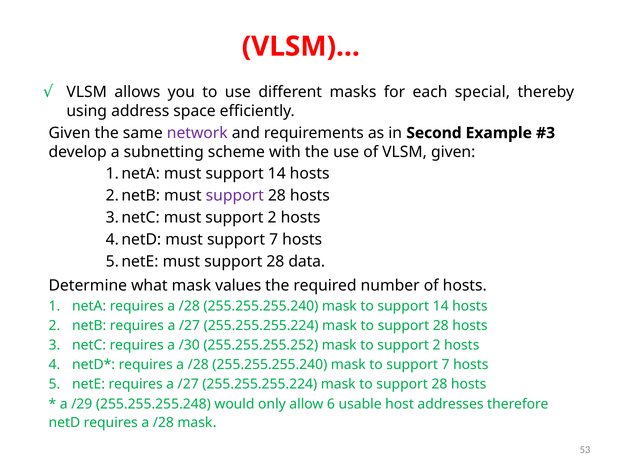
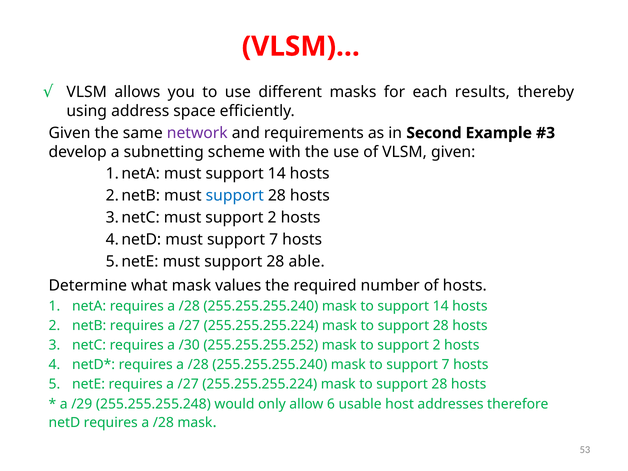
special: special -> results (482, 92)
support colour: purple -> blue (235, 196)
data: data -> able (307, 262)
